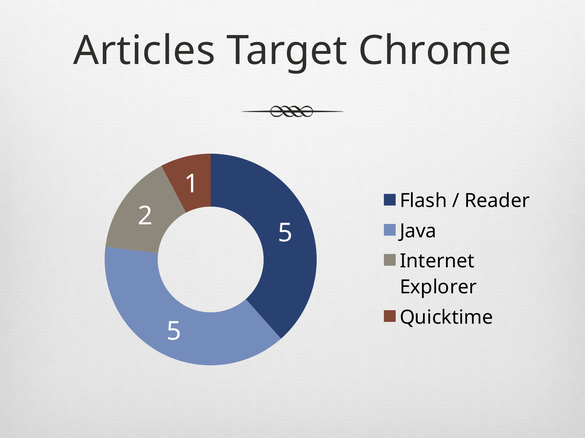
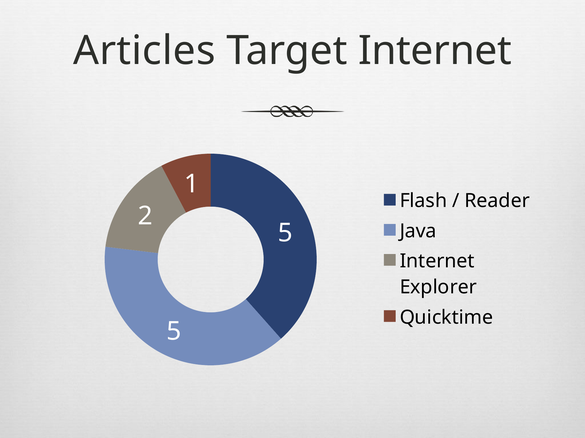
Target Chrome: Chrome -> Internet (435, 51)
